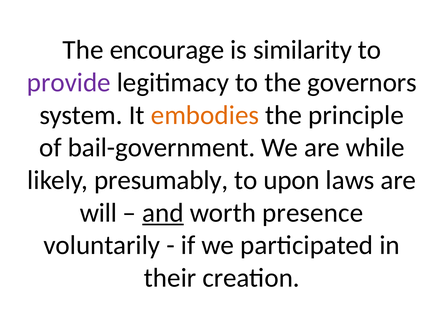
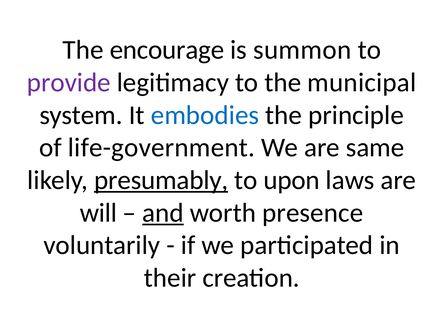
similarity: similarity -> summon (302, 50)
governors: governors -> municipal (362, 83)
embodies colour: orange -> blue (205, 115)
bail-government: bail-government -> life-government (161, 148)
while: while -> same (375, 148)
presumably underline: none -> present (161, 180)
